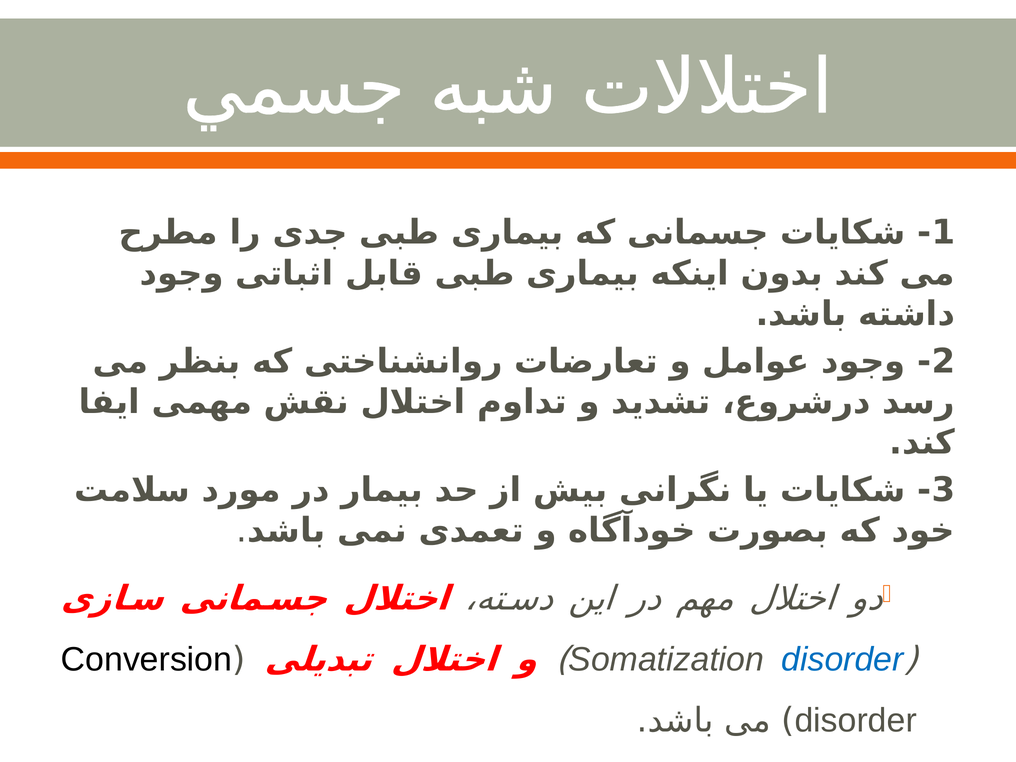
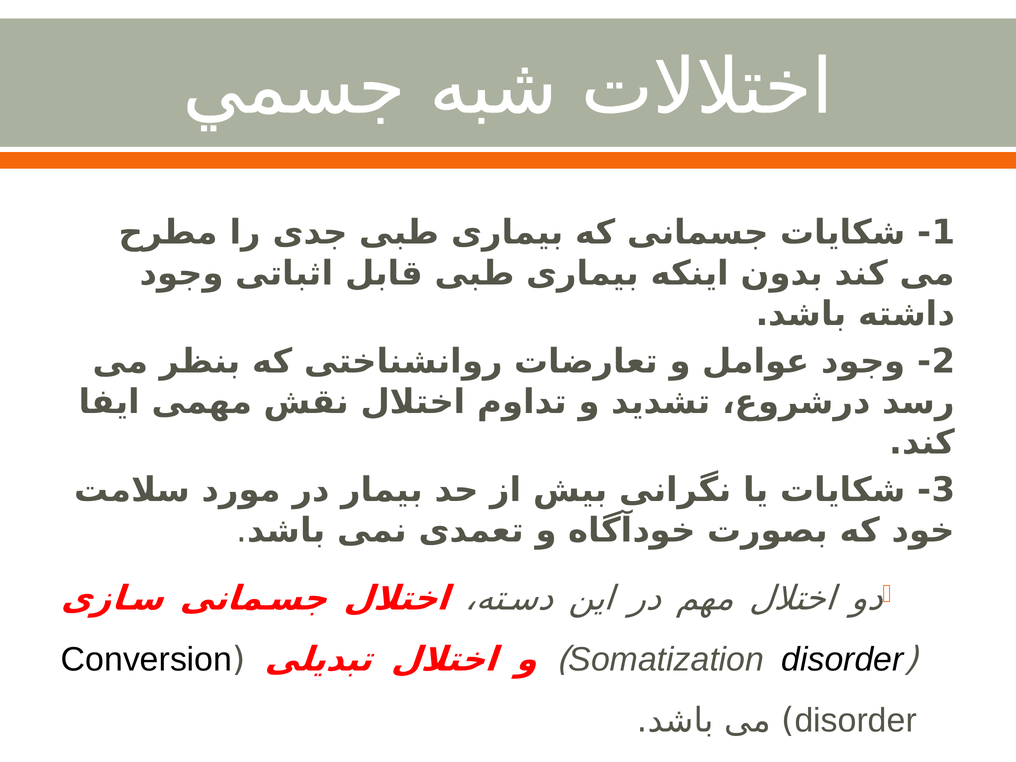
disorder colour: blue -> black (842, 659)
